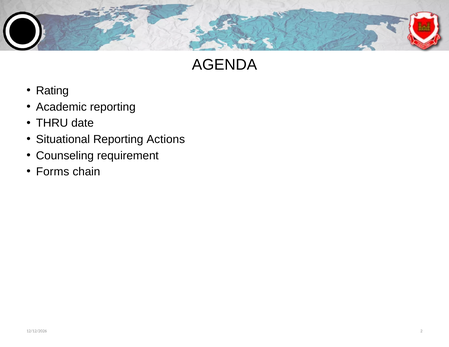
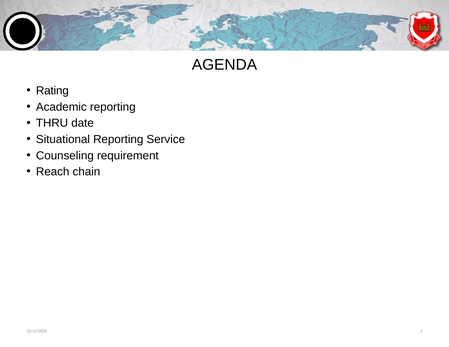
Actions: Actions -> Service (166, 139)
Forms: Forms -> Reach (53, 172)
